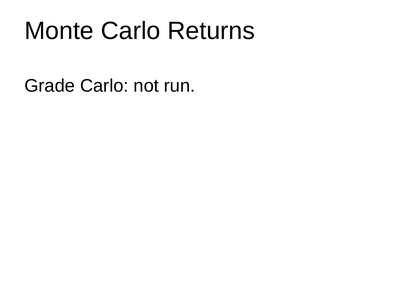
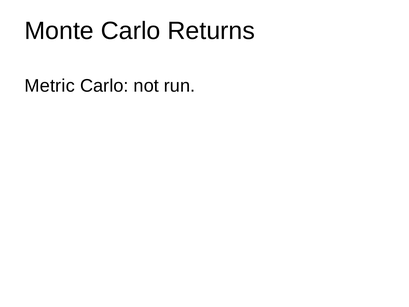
Grade: Grade -> Metric (50, 86)
